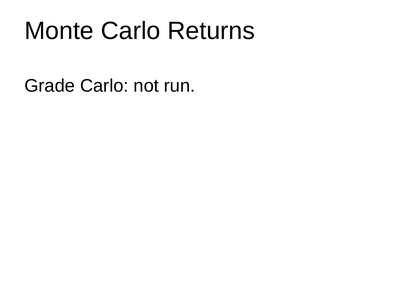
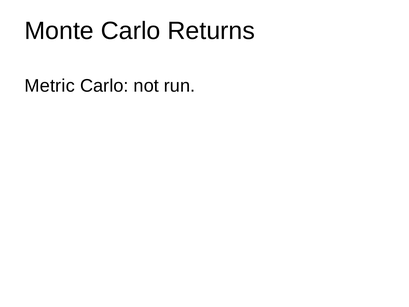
Grade: Grade -> Metric (50, 86)
